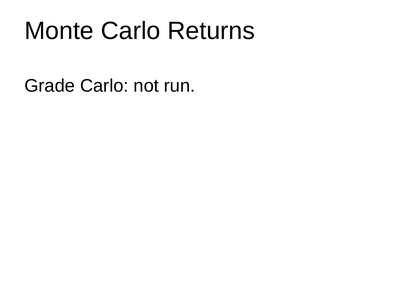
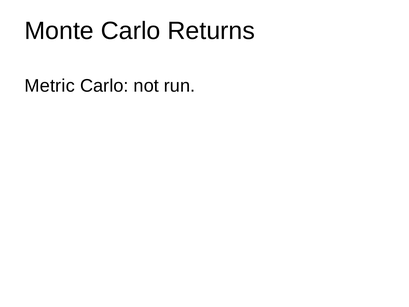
Grade: Grade -> Metric (50, 86)
